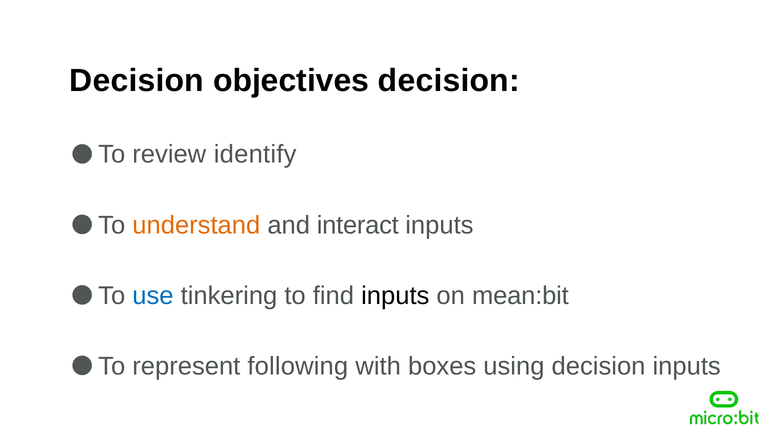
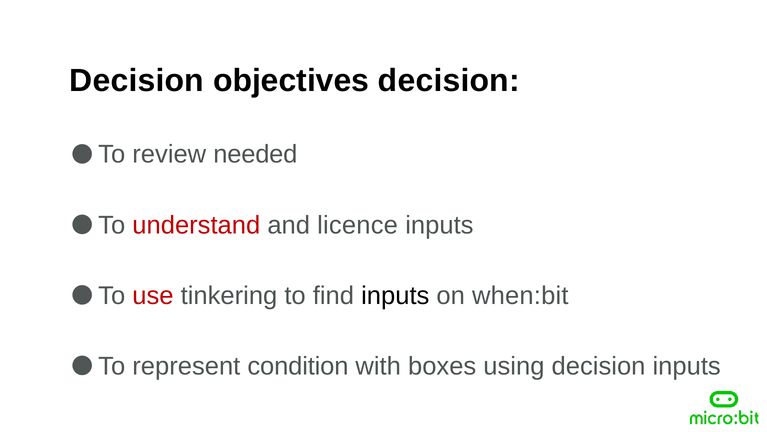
identify: identify -> needed (255, 154)
understand colour: orange -> red (196, 225)
interact: interact -> licence (358, 225)
use colour: blue -> red (153, 295)
mean:bit: mean:bit -> when:bit (520, 295)
following: following -> condition (298, 366)
